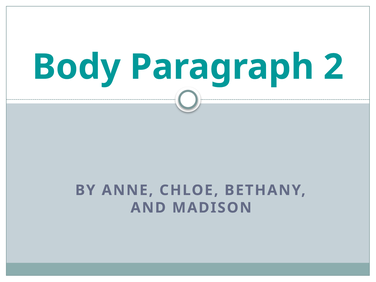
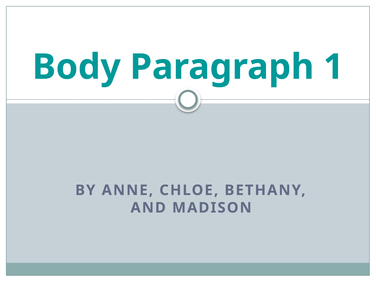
2: 2 -> 1 (333, 67)
